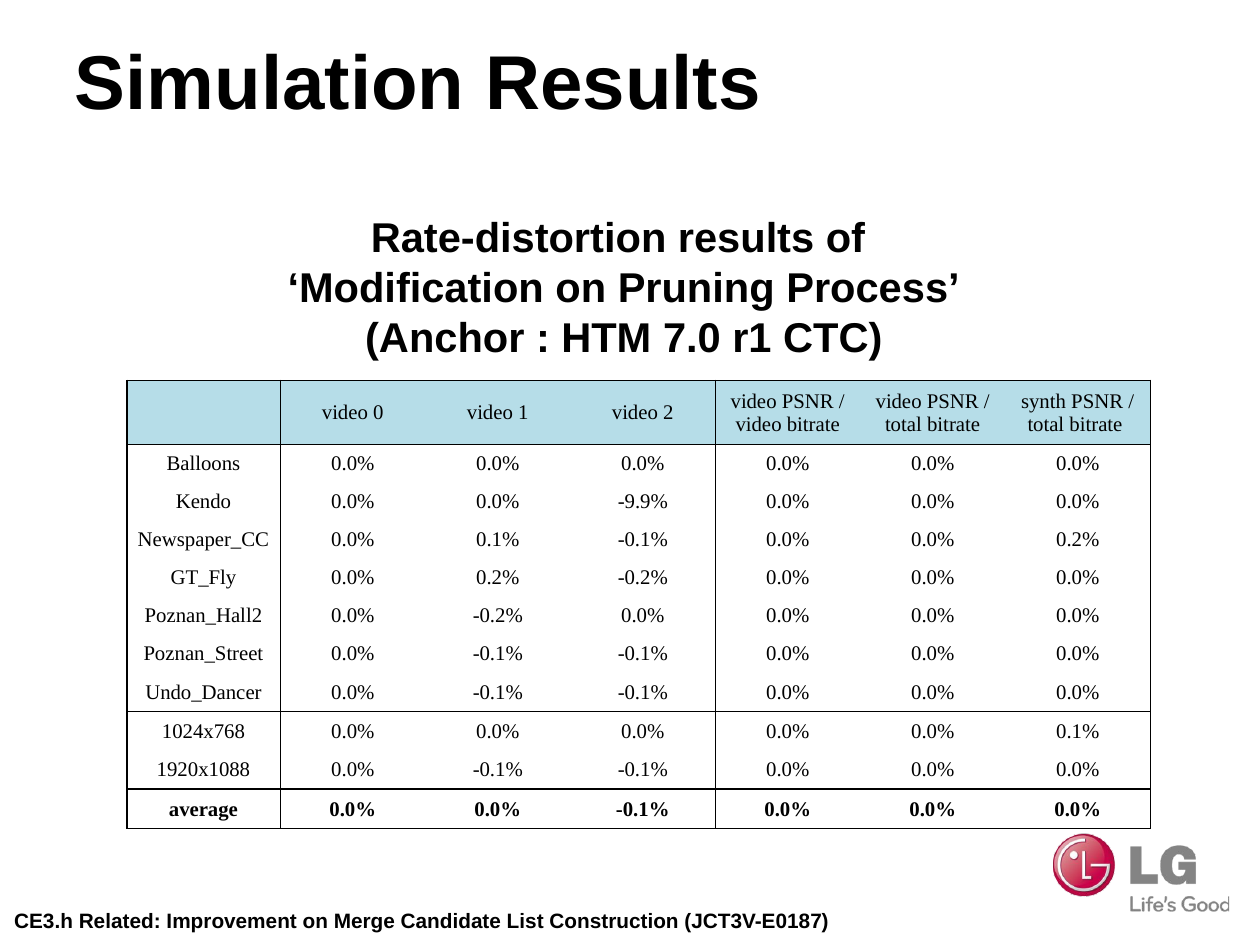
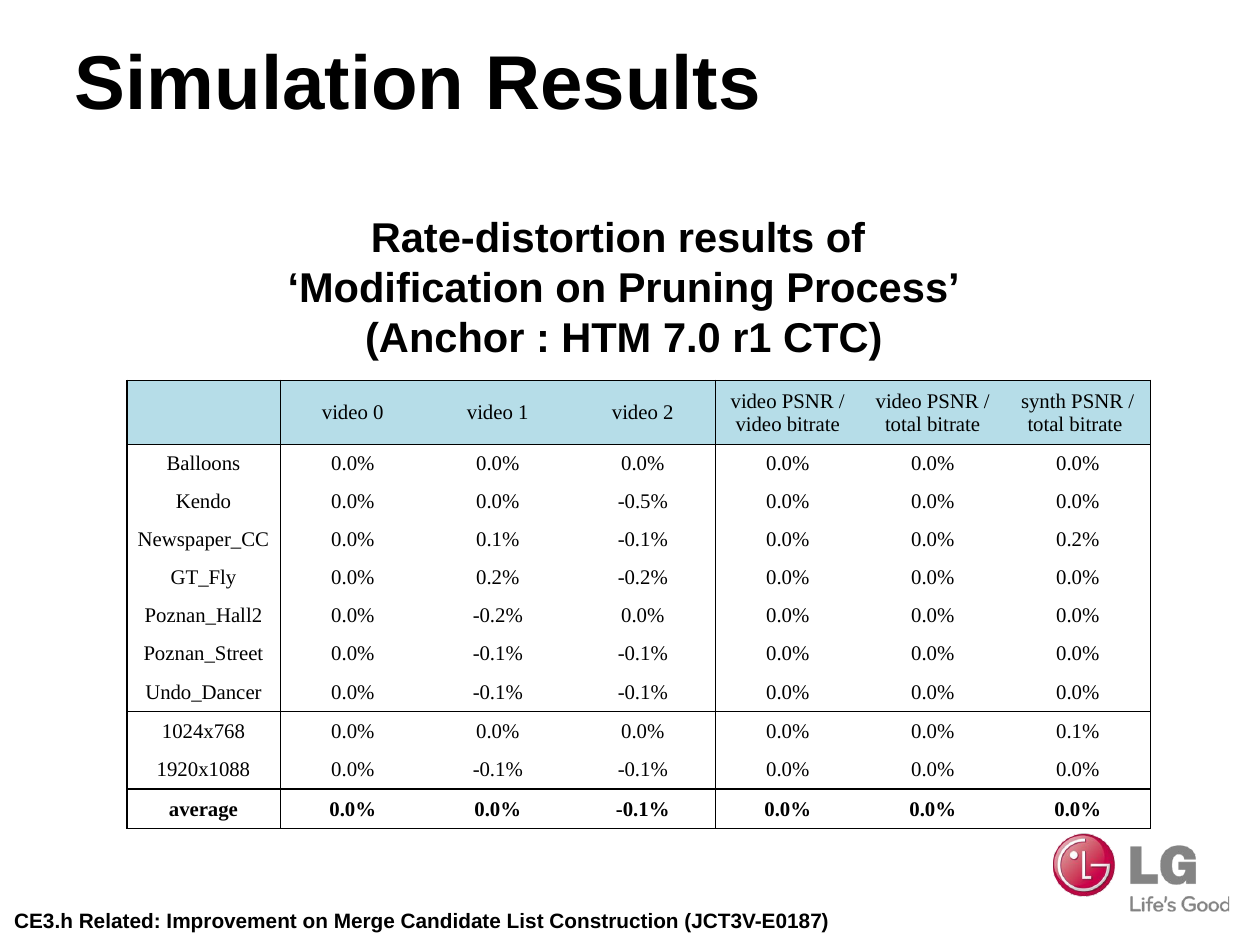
-9.9%: -9.9% -> -0.5% (643, 502)
